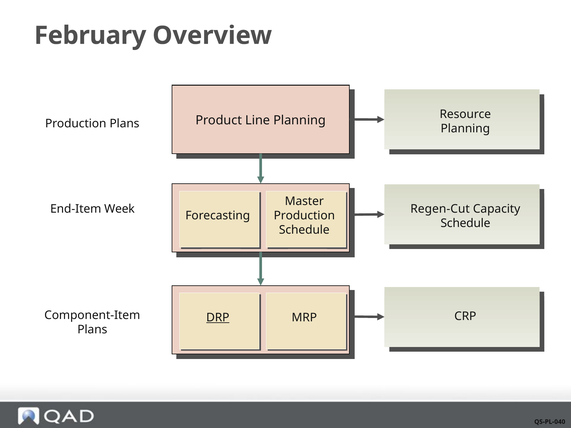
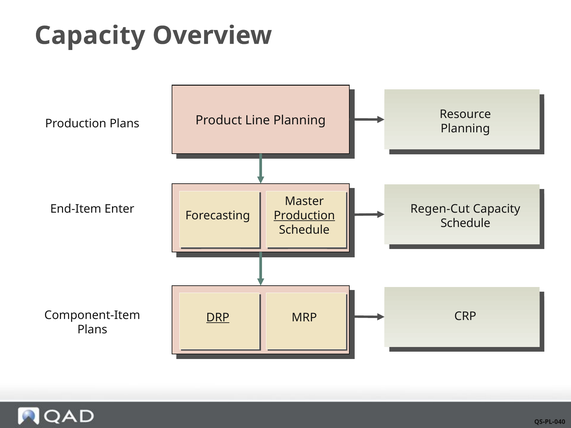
February: February -> Capacity (90, 36)
Week: Week -> Enter (119, 209)
Production underline: none -> present (304, 216)
